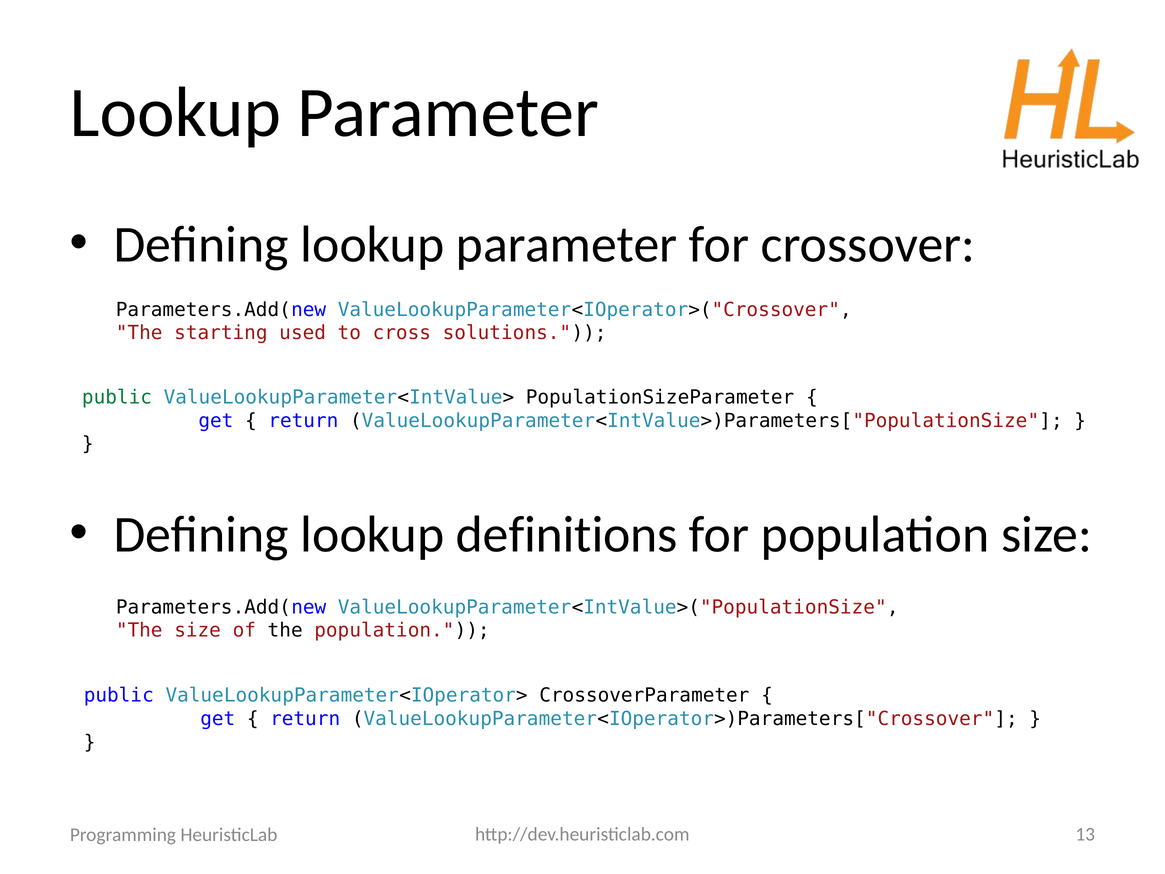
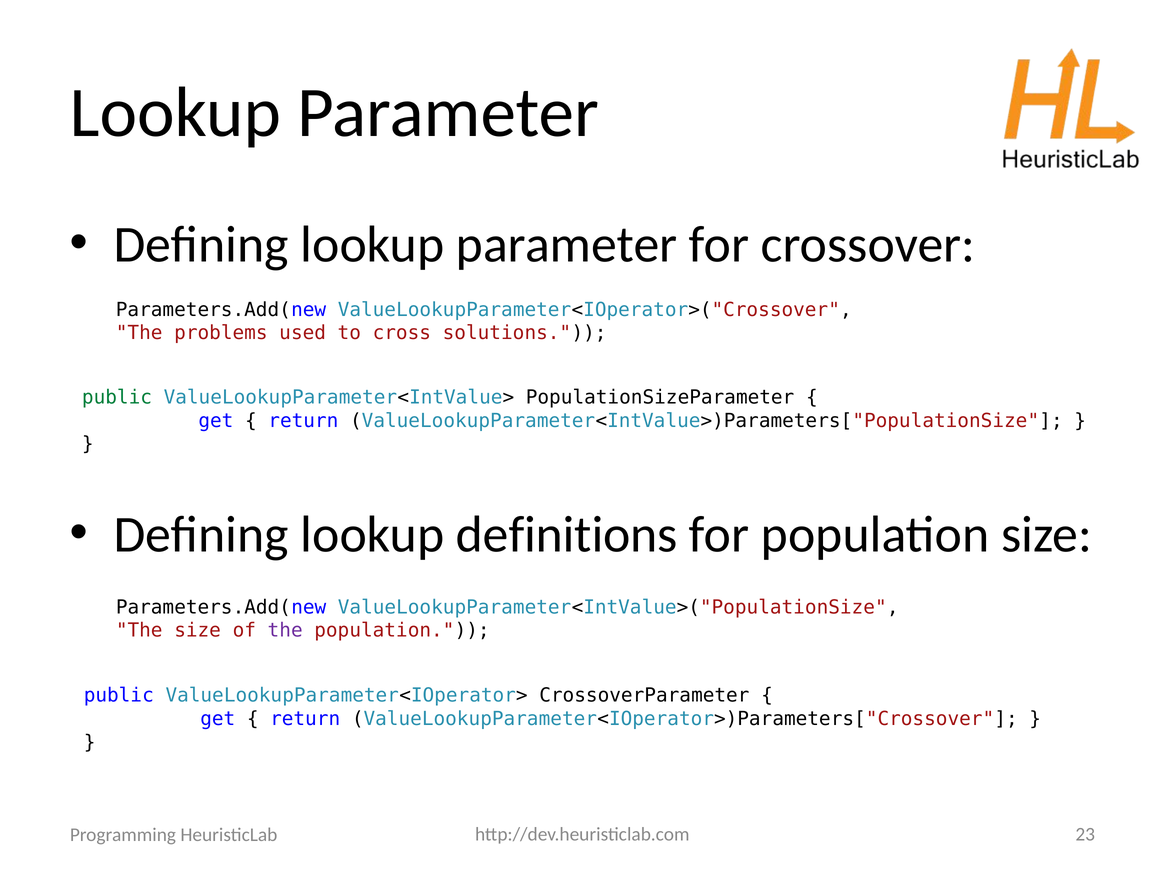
starting: starting -> problems (221, 333)
the colour: black -> purple (285, 630)
13: 13 -> 23 (1085, 834)
